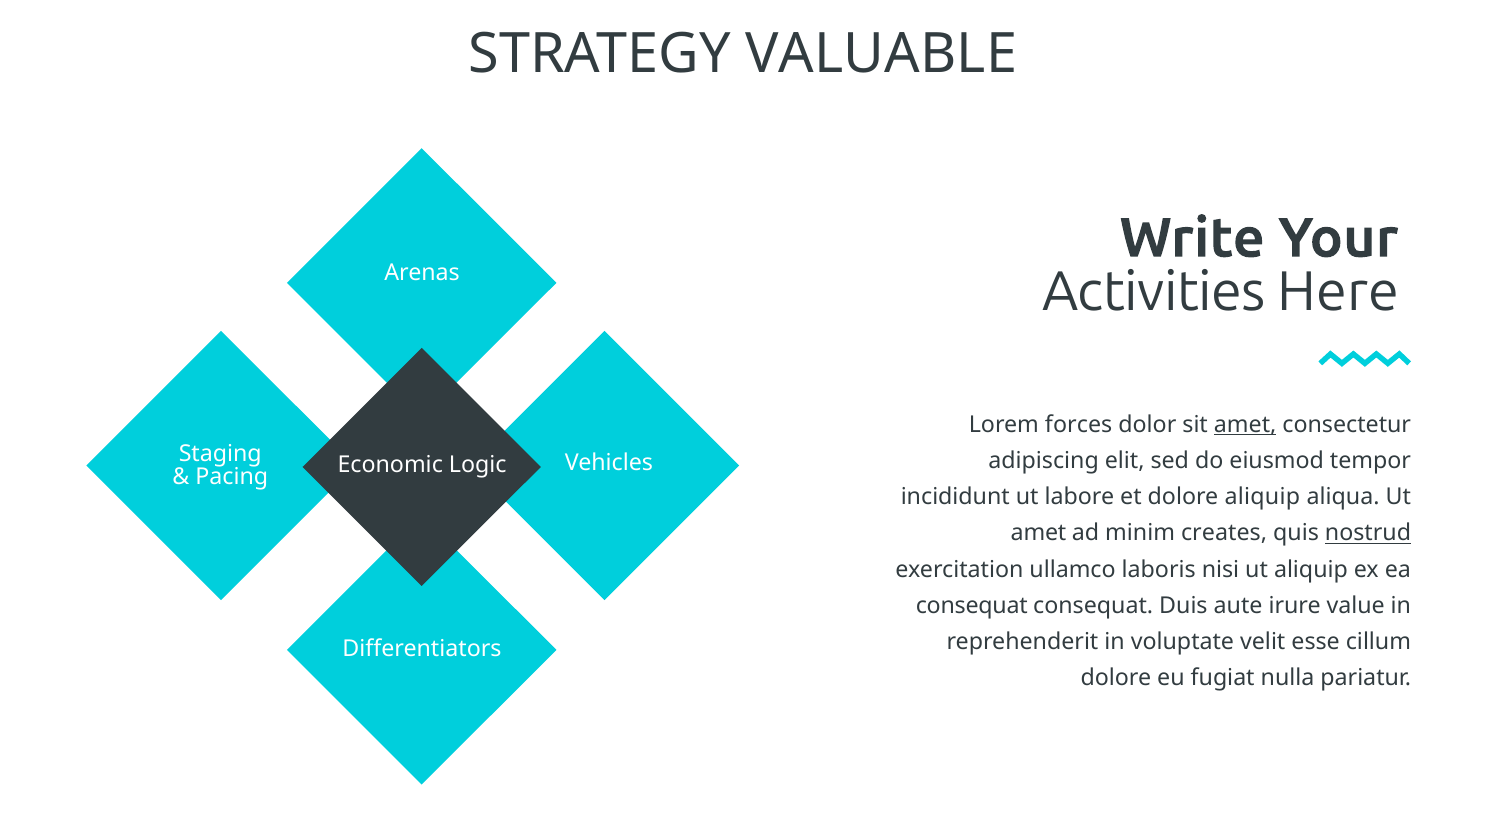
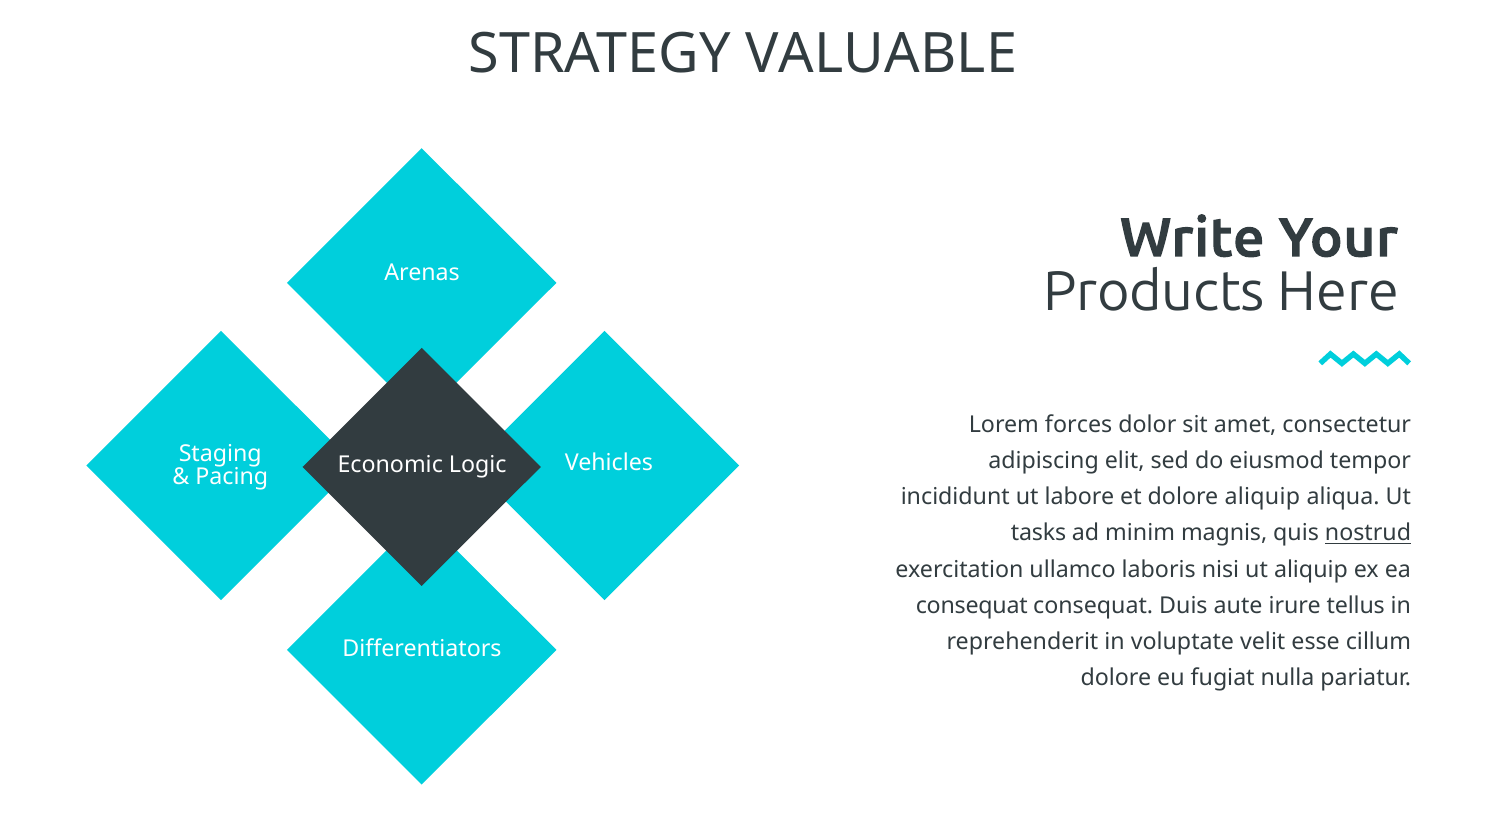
Activities: Activities -> Products (1154, 292)
amet underline: present -> none (1245, 425)
amet: amet -> tasks (1038, 534)
creates: creates -> magnis (1224, 534)
value: value -> tellus (1356, 606)
